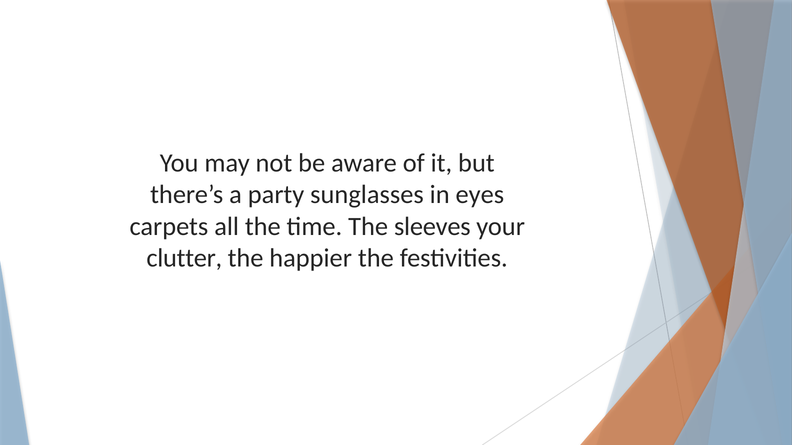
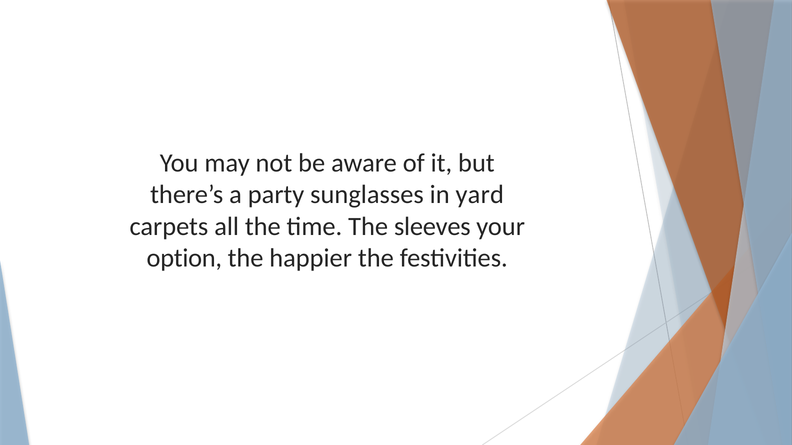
eyes: eyes -> yard (480, 195)
clutter: clutter -> option (184, 258)
